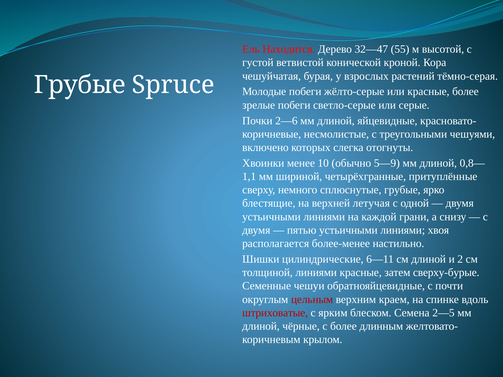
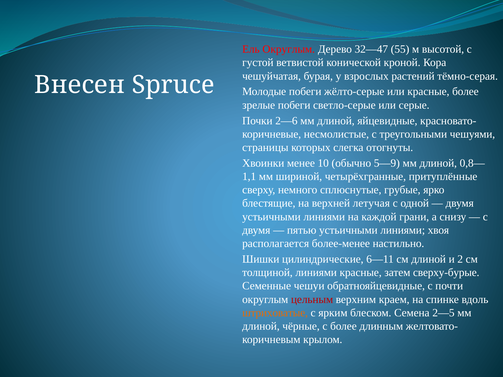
Ель Находится: Находится -> Округлым (289, 49)
Грубые: Грубые -> Внесен (79, 85)
включено: включено -> страницы (265, 148)
штриховатые colour: red -> orange (275, 313)
